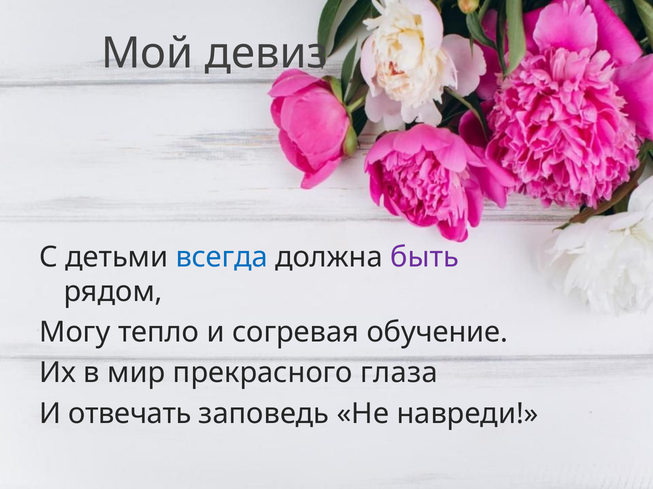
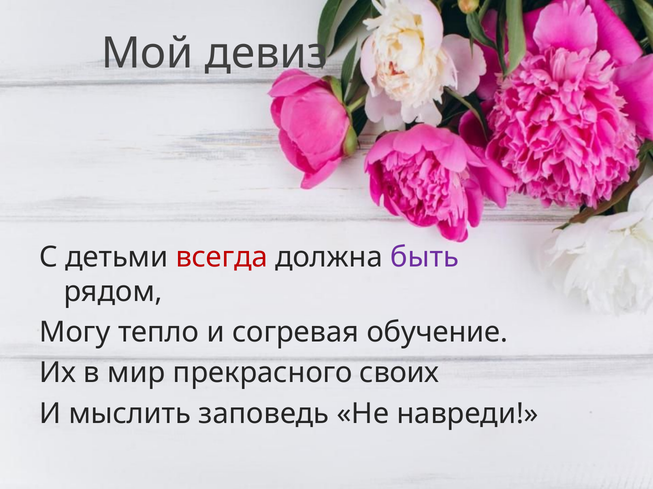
всегда colour: blue -> red (222, 257)
глаза: глаза -> своих (399, 374)
отвечать: отвечать -> мыслить (130, 414)
